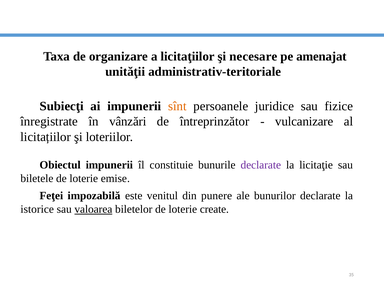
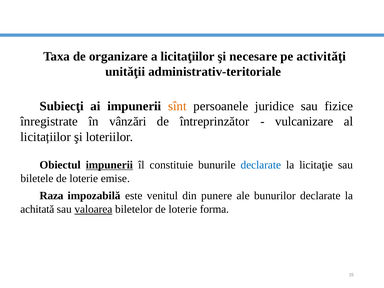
amenajat: amenajat -> activităţi (321, 56)
impunerii underline: none -> present (109, 165)
declarate colour: purple -> blue (261, 165)
Feţei: Feţei -> Raza (52, 196)
istorice: istorice -> achitată (37, 209)
create: create -> forma (214, 209)
